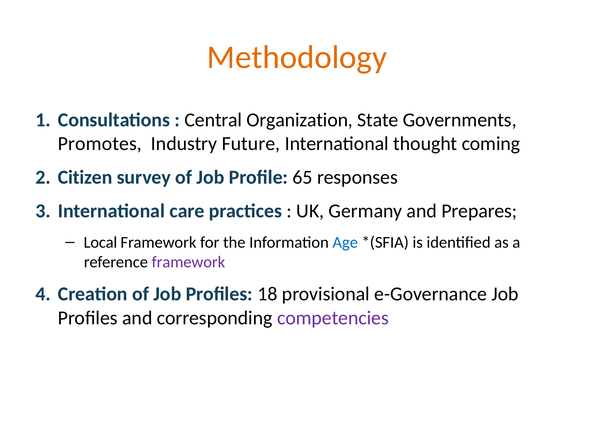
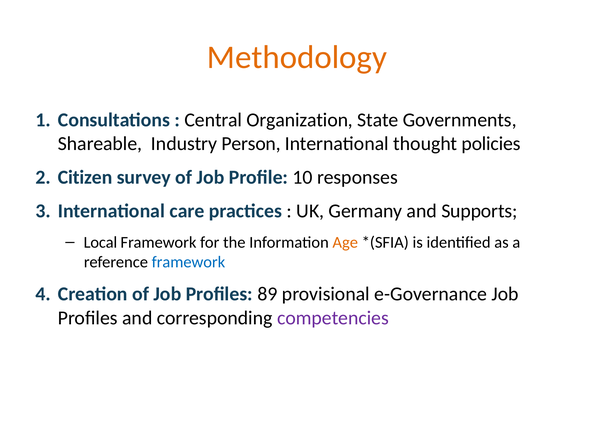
Promotes: Promotes -> Shareable (100, 144)
Future: Future -> Person (251, 144)
coming: coming -> policies (491, 144)
65: 65 -> 10 (303, 178)
Prepares: Prepares -> Supports (479, 211)
Age colour: blue -> orange (345, 243)
framework colour: purple -> blue (188, 263)
18: 18 -> 89 (267, 294)
